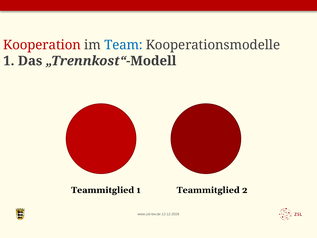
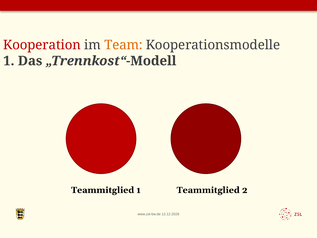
Team colour: blue -> orange (124, 45)
